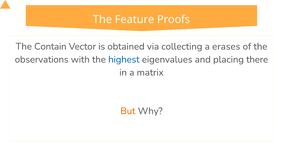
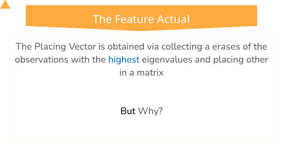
Proofs: Proofs -> Actual (174, 20)
The Contain: Contain -> Placing (50, 47)
there: there -> other (257, 60)
But colour: orange -> black (128, 111)
